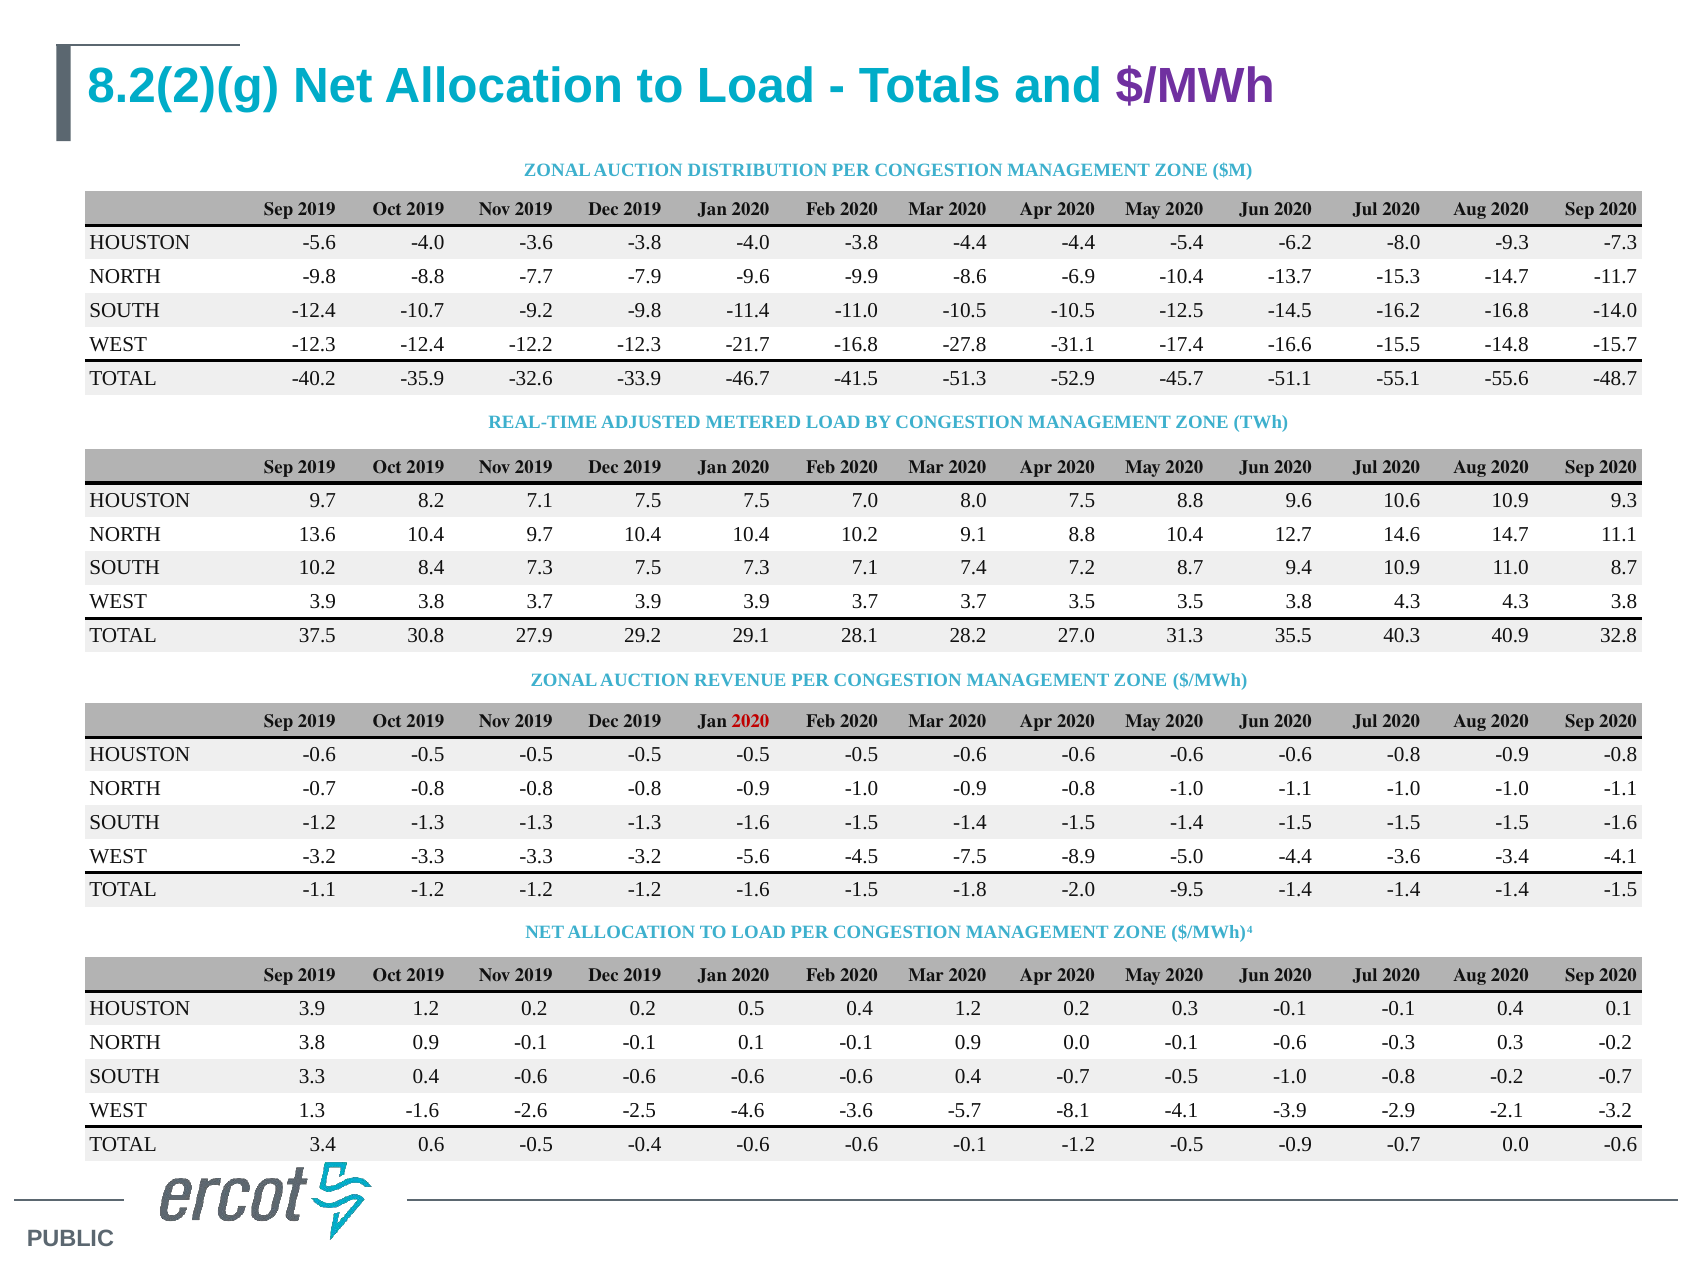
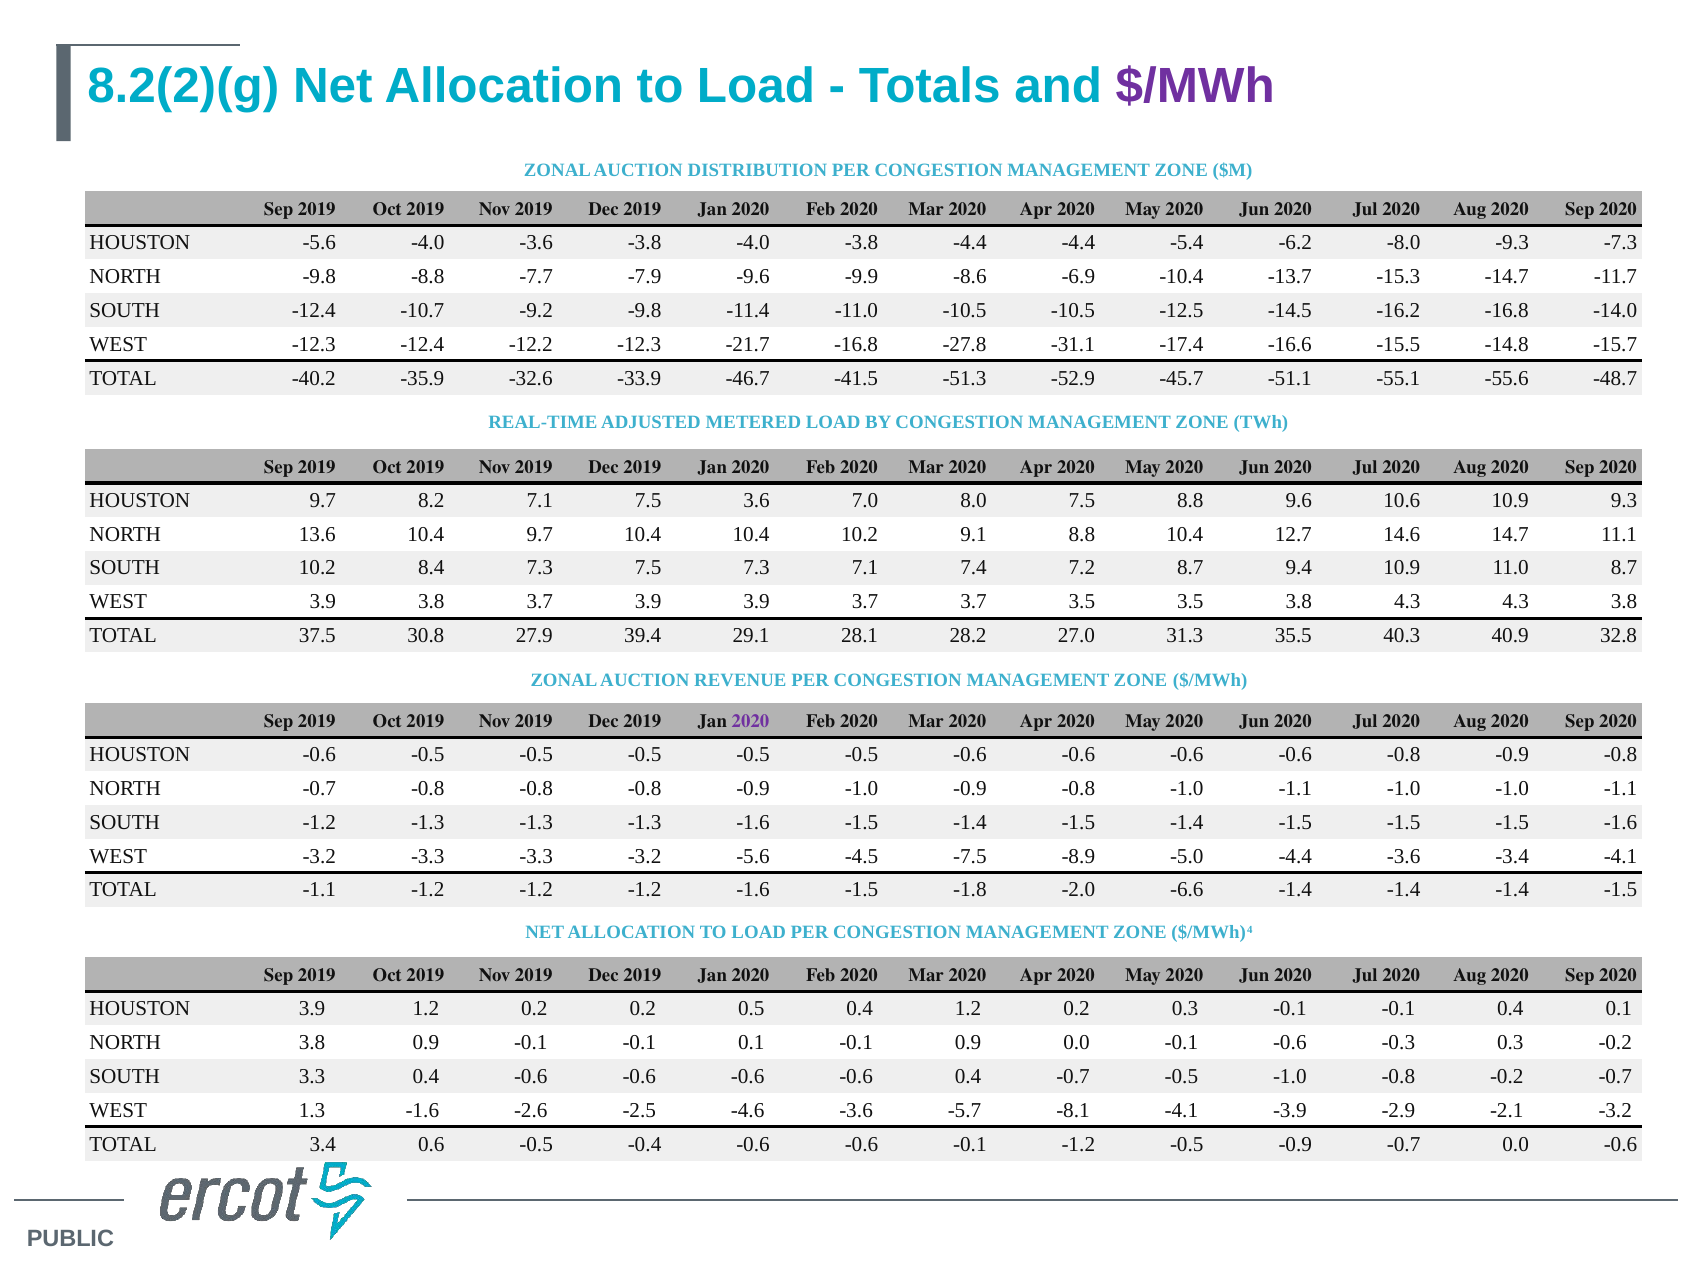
7.5 7.5: 7.5 -> 3.6 (757, 500)
29.2: 29.2 -> 39.4 (643, 636)
2020 colour: red -> purple (751, 722)
-9.5: -9.5 -> -6.6 (1187, 890)
